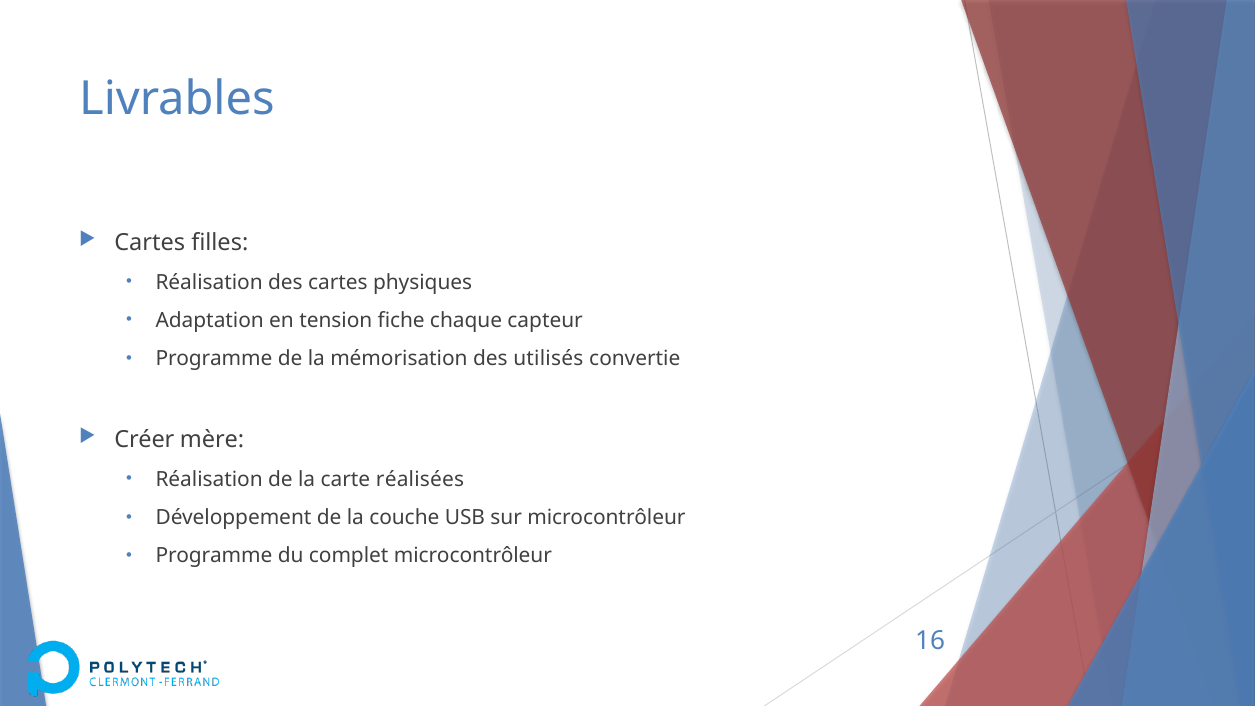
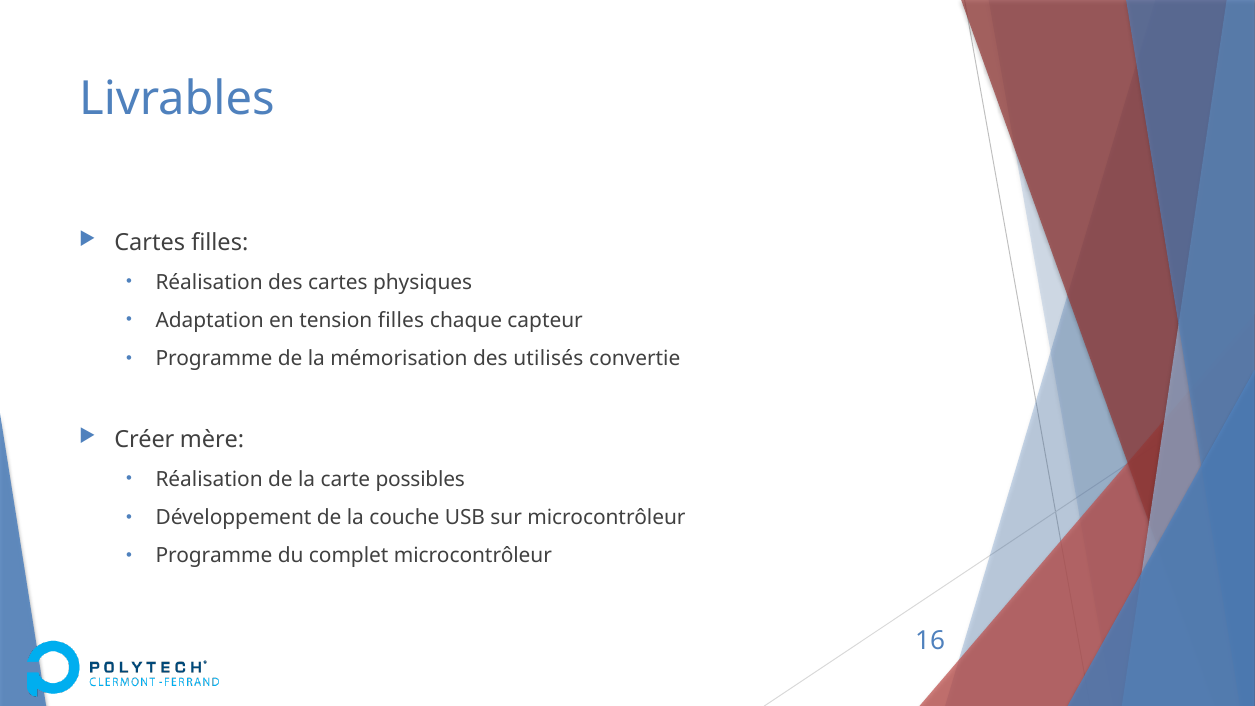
tension fiche: fiche -> filles (401, 321)
réalisées: réalisées -> possibles (420, 480)
